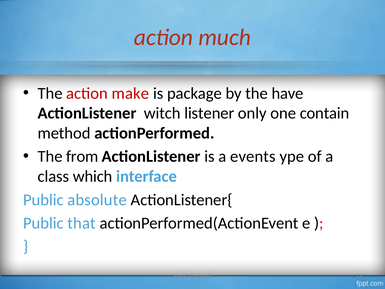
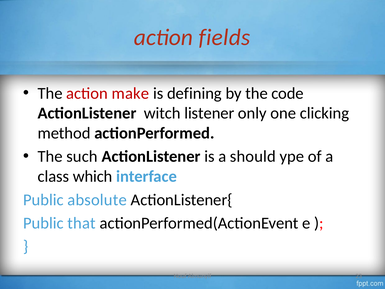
much: much -> fields (225, 37)
package: package -> defining (194, 93)
have: have -> code (287, 93)
contain: contain -> clicking (324, 113)
from: from -> such (82, 156)
events: events -> should (253, 156)
